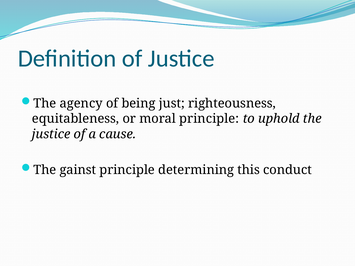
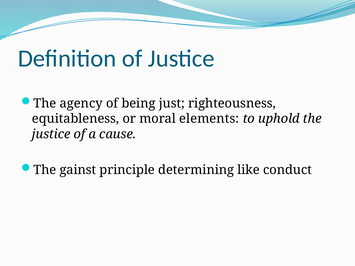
moral principle: principle -> elements (209, 119)
this: this -> like (249, 170)
